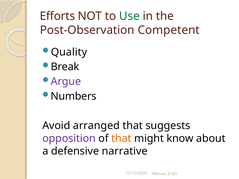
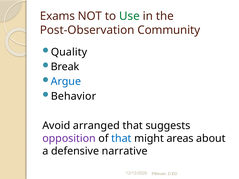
Efforts: Efforts -> Exams (57, 16)
Competent: Competent -> Community (169, 30)
Argue colour: purple -> blue (66, 82)
Numbers: Numbers -> Behavior (74, 96)
that colour: orange -> blue (121, 139)
know: know -> areas (180, 139)
